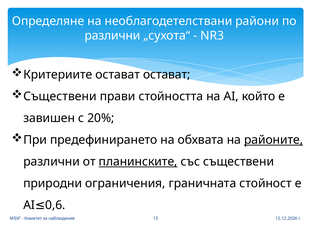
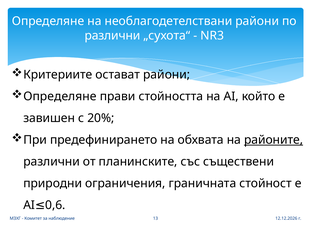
остават остават: остават -> райони (167, 75)
Съществени: Съществени -> Определяне (60, 97)
планинските underline: present -> none (138, 162)
